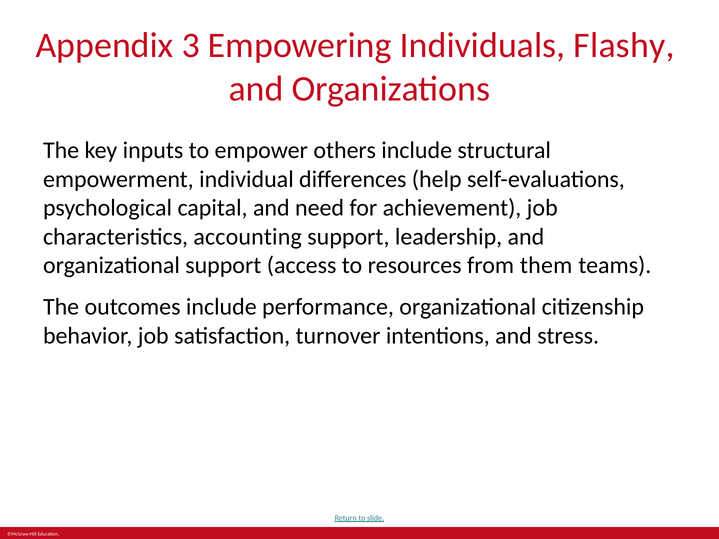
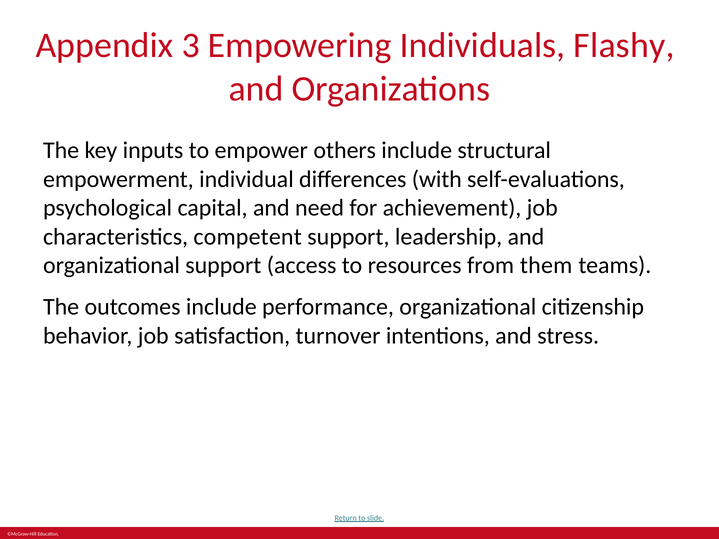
help: help -> with (437, 179)
accounting: accounting -> competent (248, 237)
